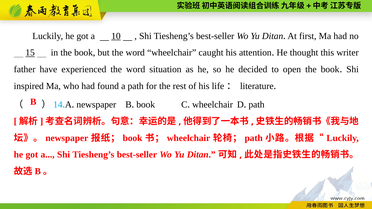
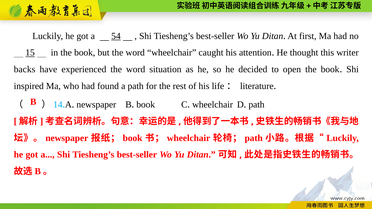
10: 10 -> 54 (116, 36)
father: father -> backs (25, 69)
